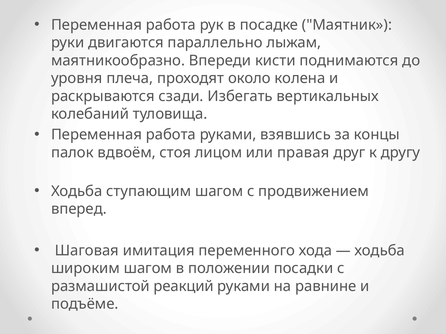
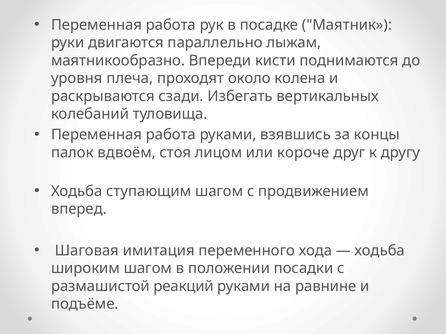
правая: правая -> короче (303, 153)
